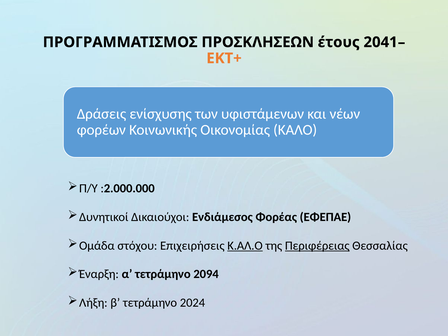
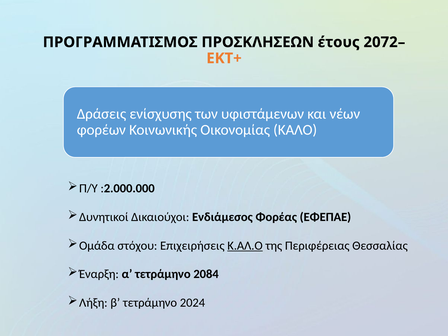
2041–: 2041– -> 2072– (384, 42)
Περιφέρειας underline: present -> none (317, 246)
2094: 2094 -> 2084 (206, 274)
